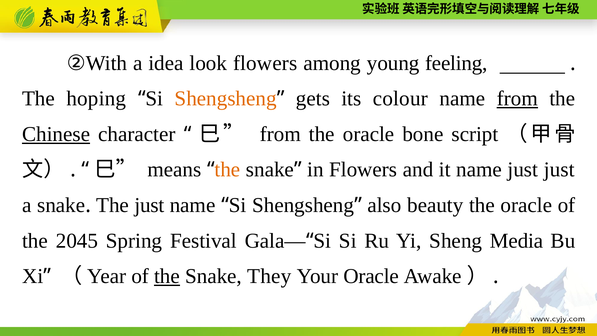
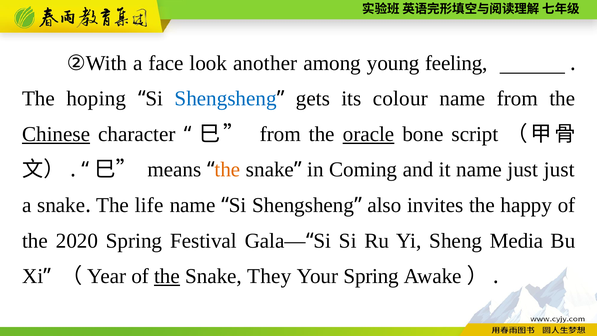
idea: idea -> face (166, 63)
look flowers: flowers -> another (265, 63)
Shengsheng colour: orange -> blue (226, 99)
from underline: present -> none (517, 99)
oracle underline: none -> present (369, 134)
in Flowers: Flowers -> Coming (363, 170)
The just: just -> life (149, 205)
beauty: beauty -> invites (435, 205)
oracle: oracle -> happy (526, 205)
2045: 2045 -> 2020 (77, 241)
Your Oracle: Oracle -> Spring (371, 276)
